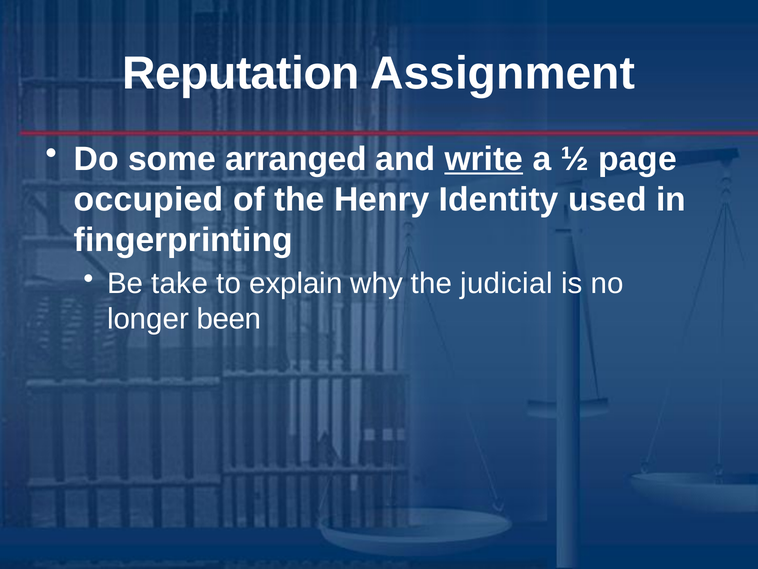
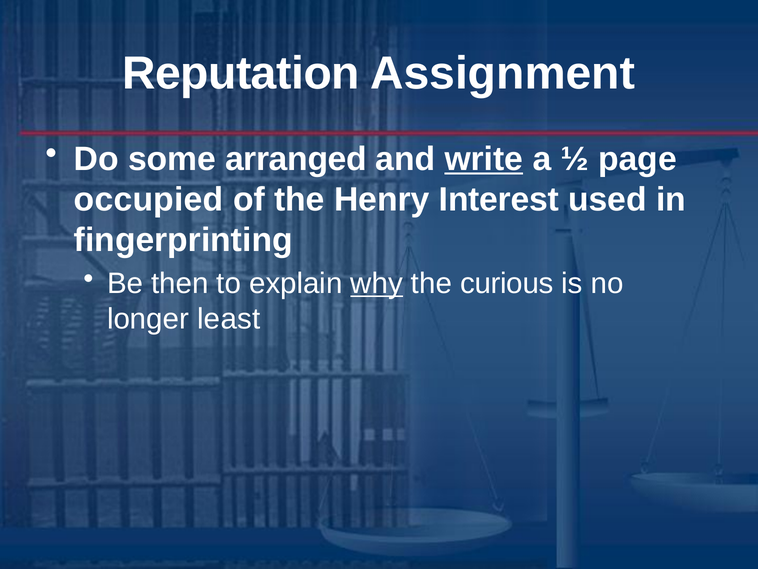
Identity: Identity -> Interest (499, 199)
take: take -> then (180, 283)
why underline: none -> present (377, 283)
judicial: judicial -> curious (507, 283)
been: been -> least (229, 319)
